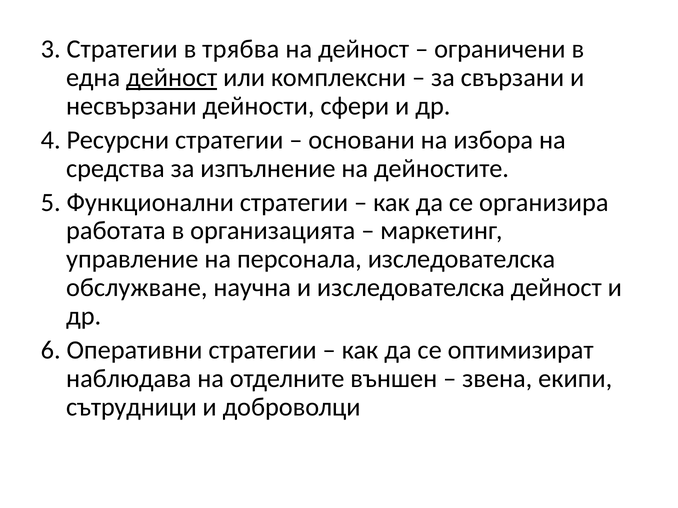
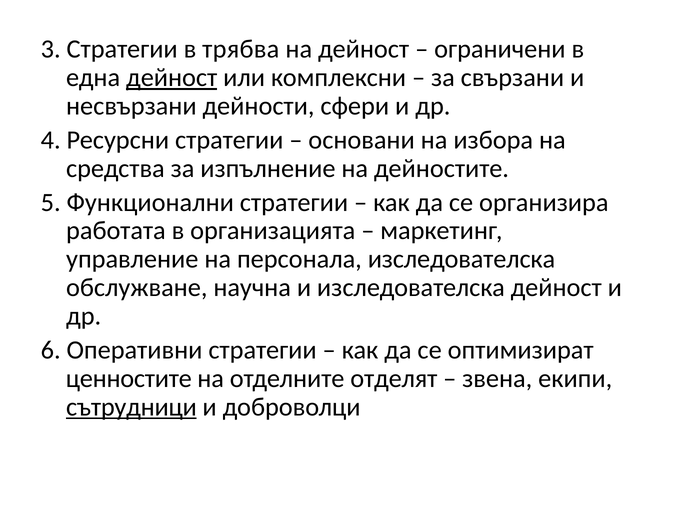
наблюдава: наблюдава -> ценностите (129, 379)
външен: външен -> отделят (394, 379)
сътрудници underline: none -> present (131, 407)
